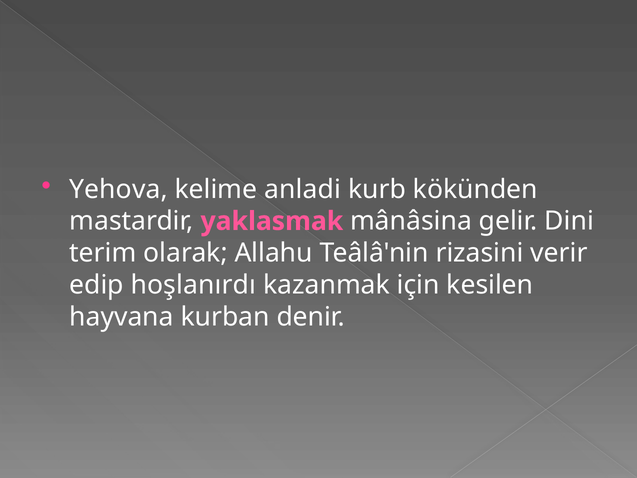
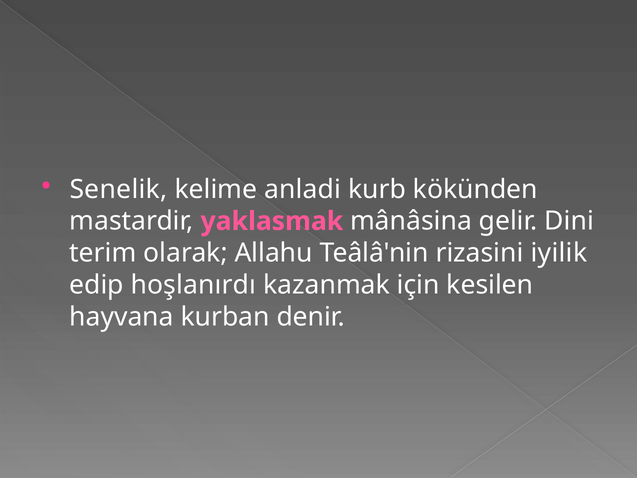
Yehova: Yehova -> Senelik (118, 189)
verir: verir -> iyilik (559, 253)
